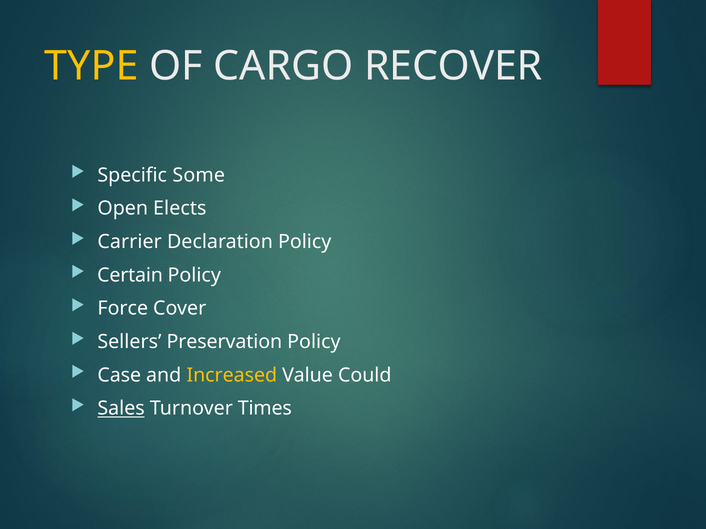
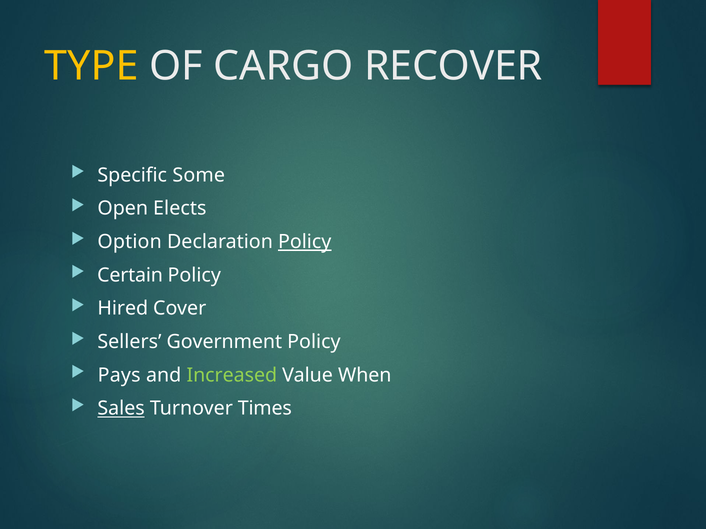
Carrier: Carrier -> Option (130, 242)
Policy underline: none -> present (305, 242)
Force: Force -> Hired (123, 309)
Preservation: Preservation -> Government (224, 342)
Case: Case -> Pays (119, 376)
Increased colour: yellow -> light green (232, 376)
Could: Could -> When (365, 376)
